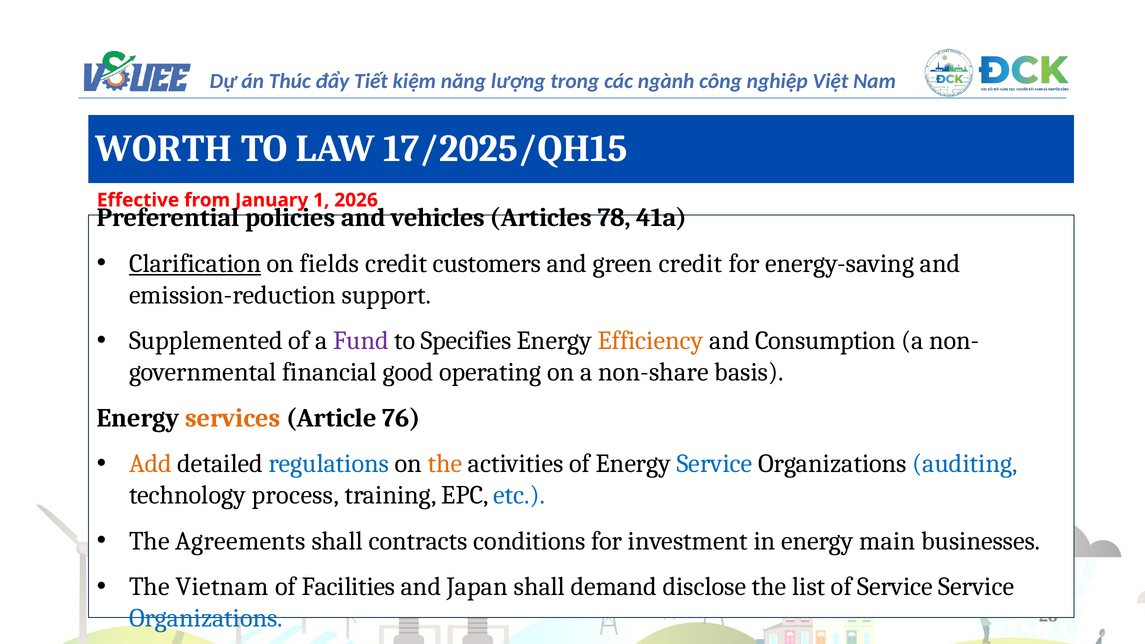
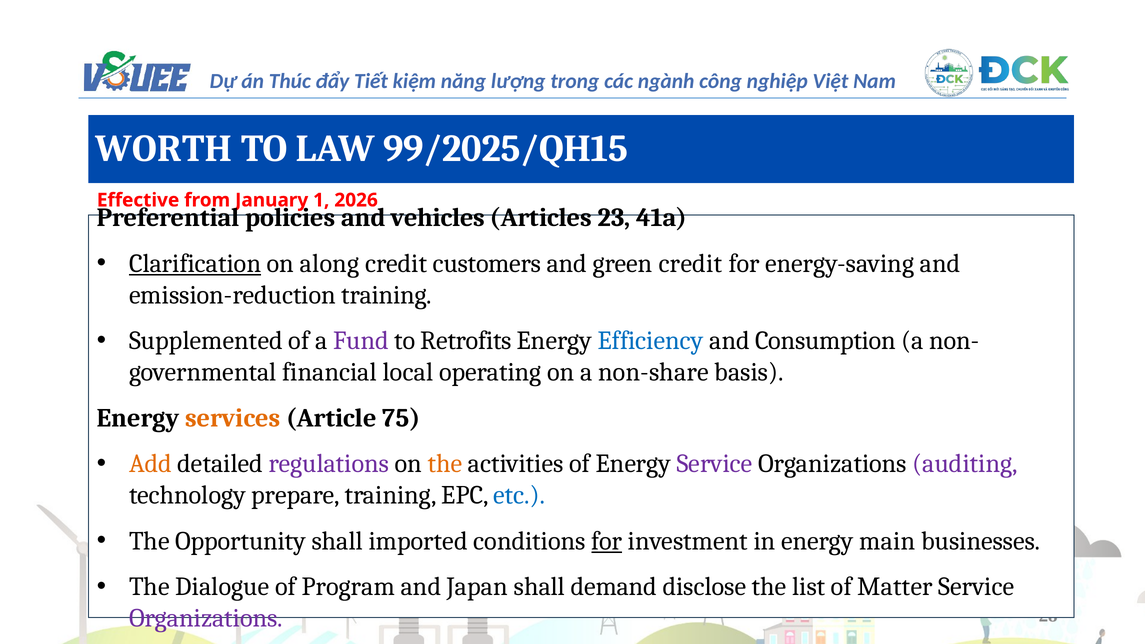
17/2025/QH15: 17/2025/QH15 -> 99/2025/QH15 (506, 149)
78: 78 -> 23 (614, 218)
fields: fields -> along (330, 264)
emission-reduction support: support -> training (387, 295)
Specifies: Specifies -> Retrofits (466, 341)
Efficiency colour: orange -> blue (651, 341)
good: good -> local (408, 372)
76: 76 -> 75 (401, 418)
regulations colour: blue -> purple (329, 464)
Service colour: blue -> purple (715, 464)
auditing colour: blue -> purple (965, 464)
process: process -> prepare (296, 495)
Agreements: Agreements -> Opportunity (241, 541)
contracts: contracts -> imported (418, 541)
for underline: none -> present (607, 541)
Vietnam: Vietnam -> Dialogue (222, 587)
Facilities: Facilities -> Program (348, 587)
of Service: Service -> Matter (895, 587)
Organizations colour: blue -> purple (206, 618)
